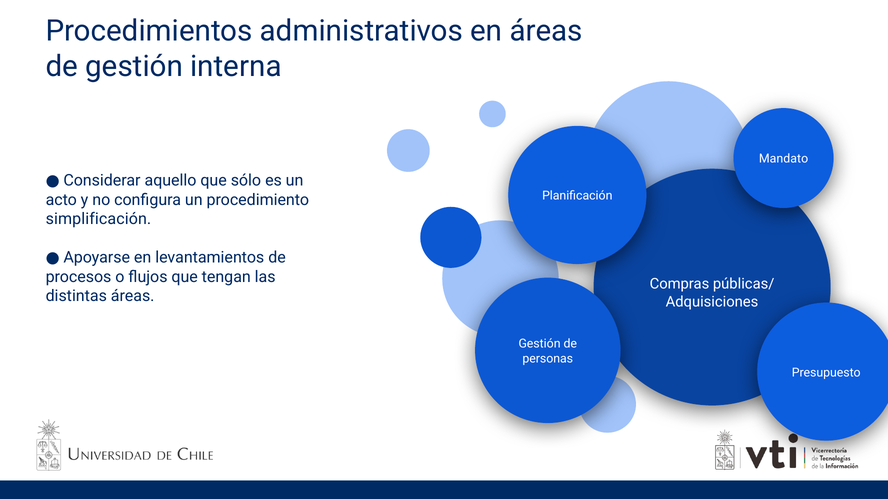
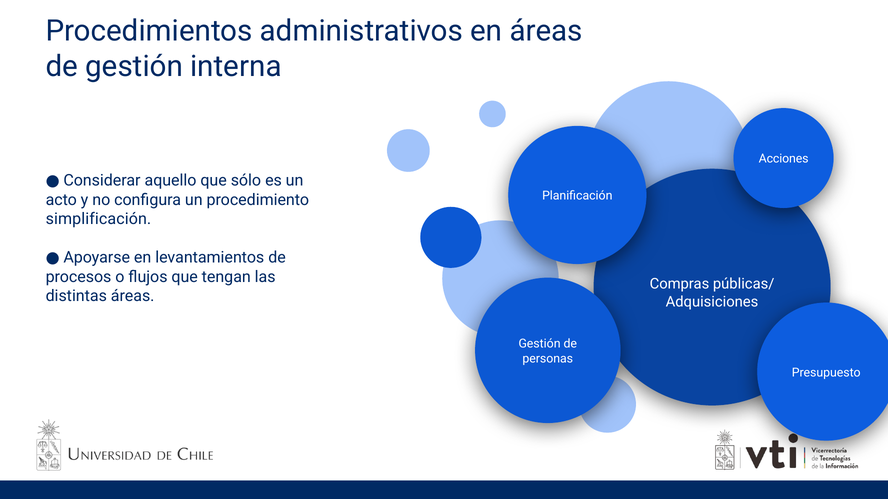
Mandato: Mandato -> Acciones (784, 159)
